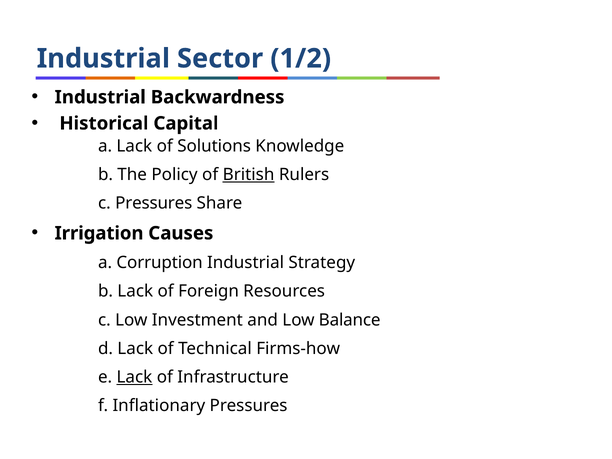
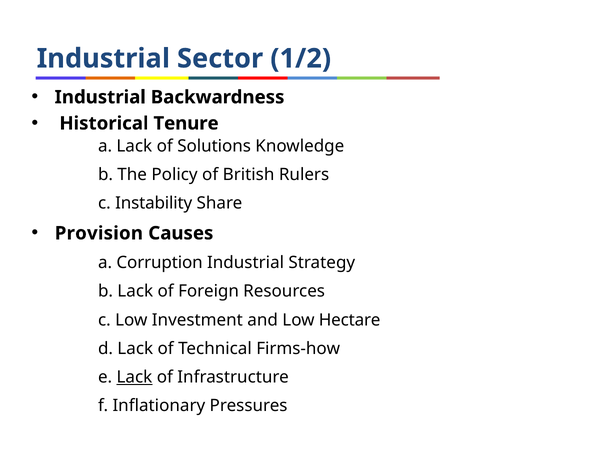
Capital: Capital -> Tenure (186, 123)
British underline: present -> none (249, 175)
c Pressures: Pressures -> Instability (154, 203)
Irrigation: Irrigation -> Provision (99, 233)
Balance: Balance -> Hectare (350, 320)
